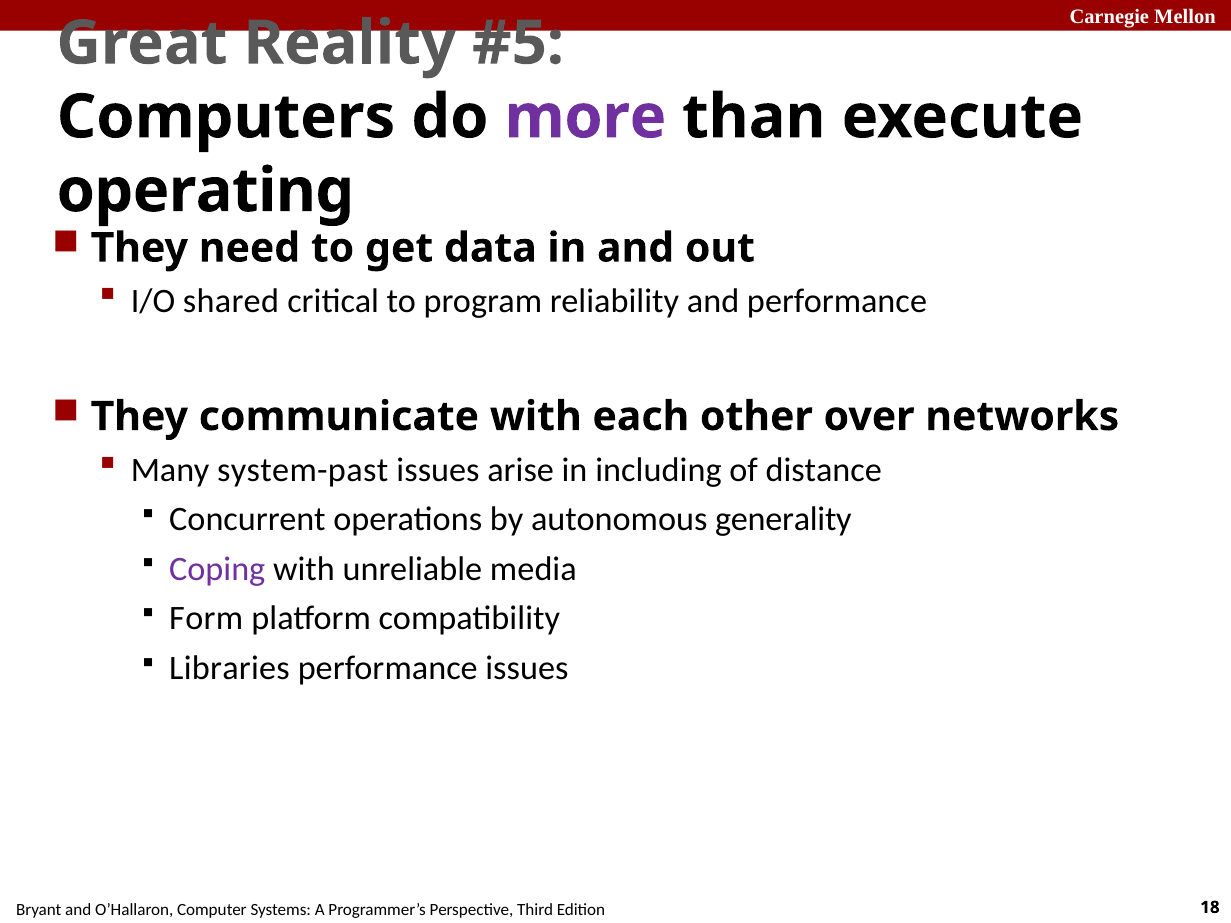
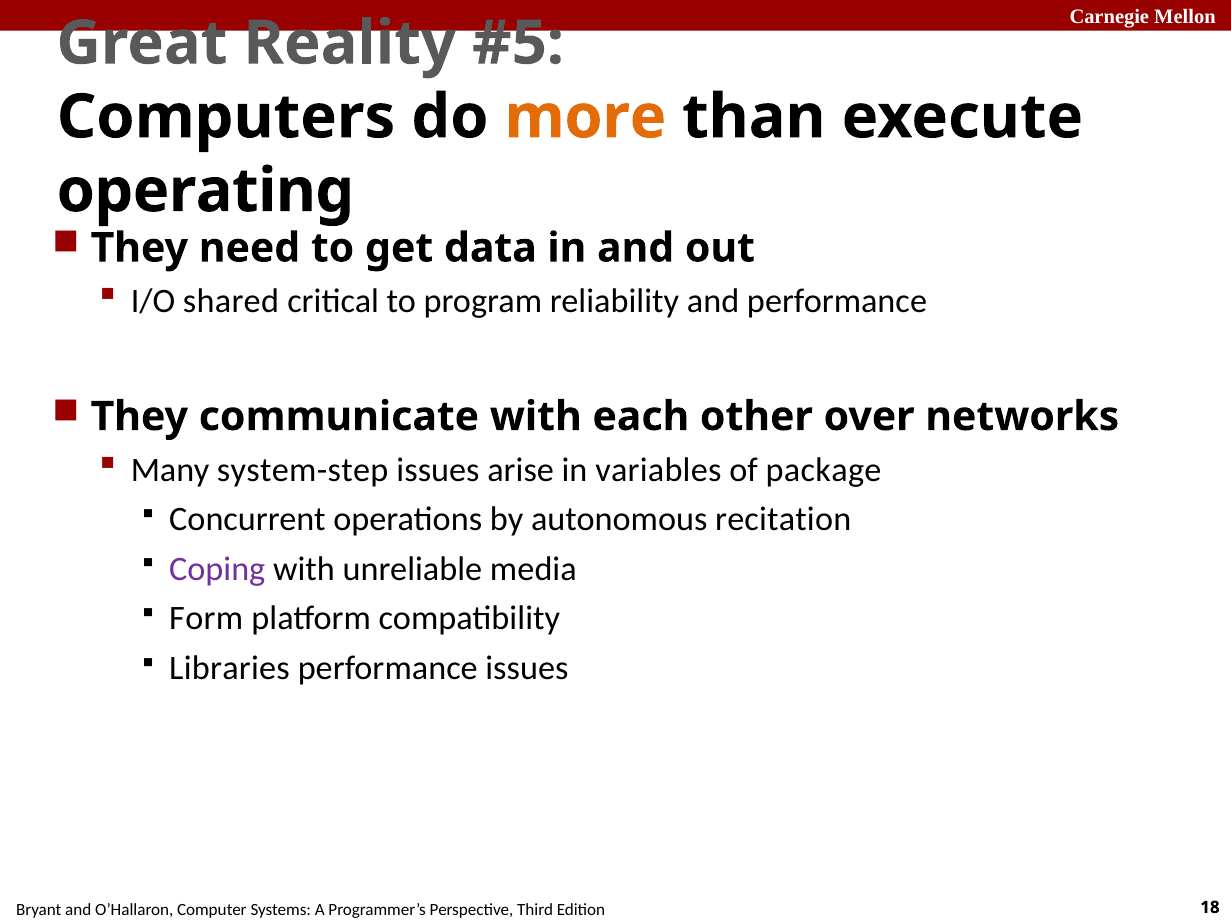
more colour: purple -> orange (585, 117)
system-past: system-past -> system-step (303, 470)
including: including -> variables (658, 470)
distance: distance -> package (824, 470)
generality: generality -> recitation (783, 519)
